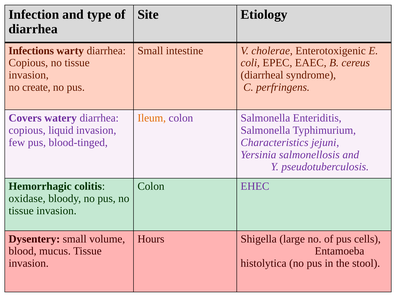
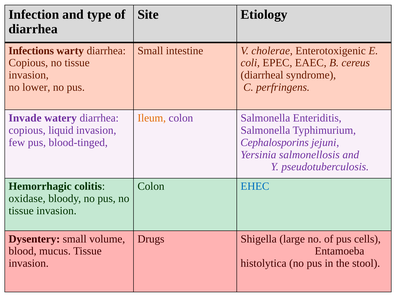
create: create -> lower (36, 87)
Covers: Covers -> Invade (25, 118)
Characteristics: Characteristics -> Cephalosporins (275, 142)
EHEC colour: purple -> blue (255, 186)
Hours: Hours -> Drugs (151, 239)
